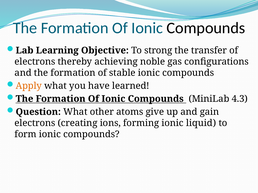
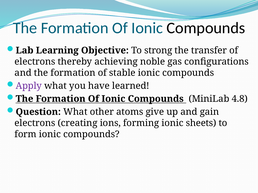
Apply colour: orange -> purple (29, 86)
4.3: 4.3 -> 4.8 (240, 99)
liquid: liquid -> sheets (201, 123)
